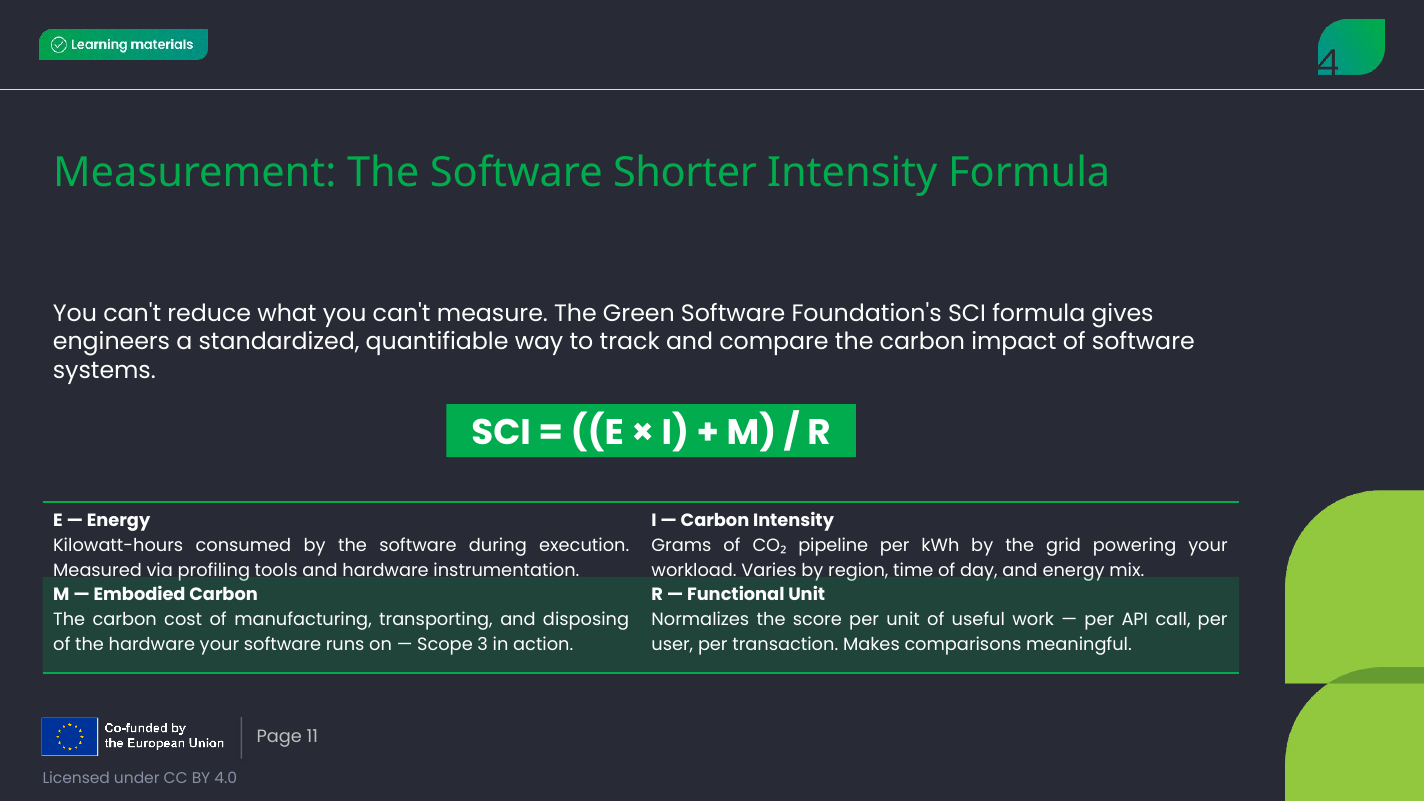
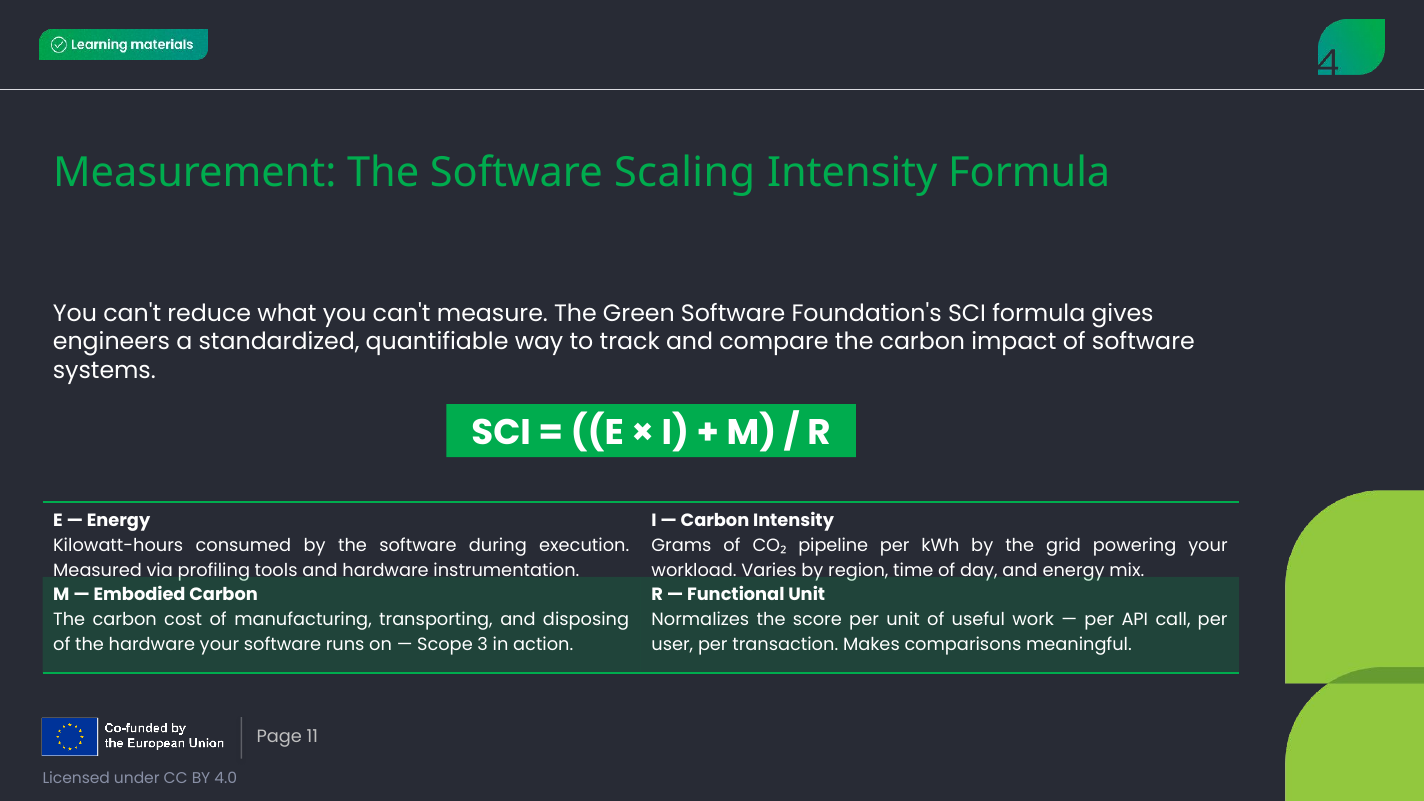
Shorter: Shorter -> Scaling (685, 173)
